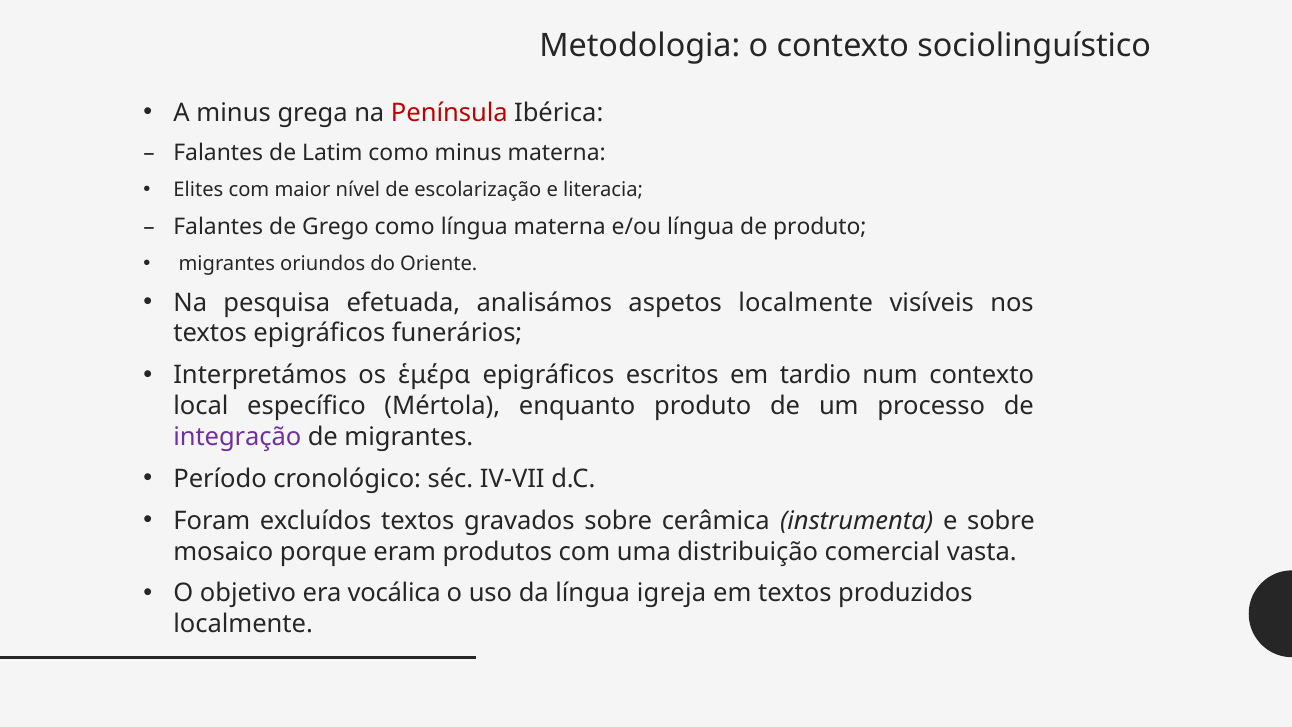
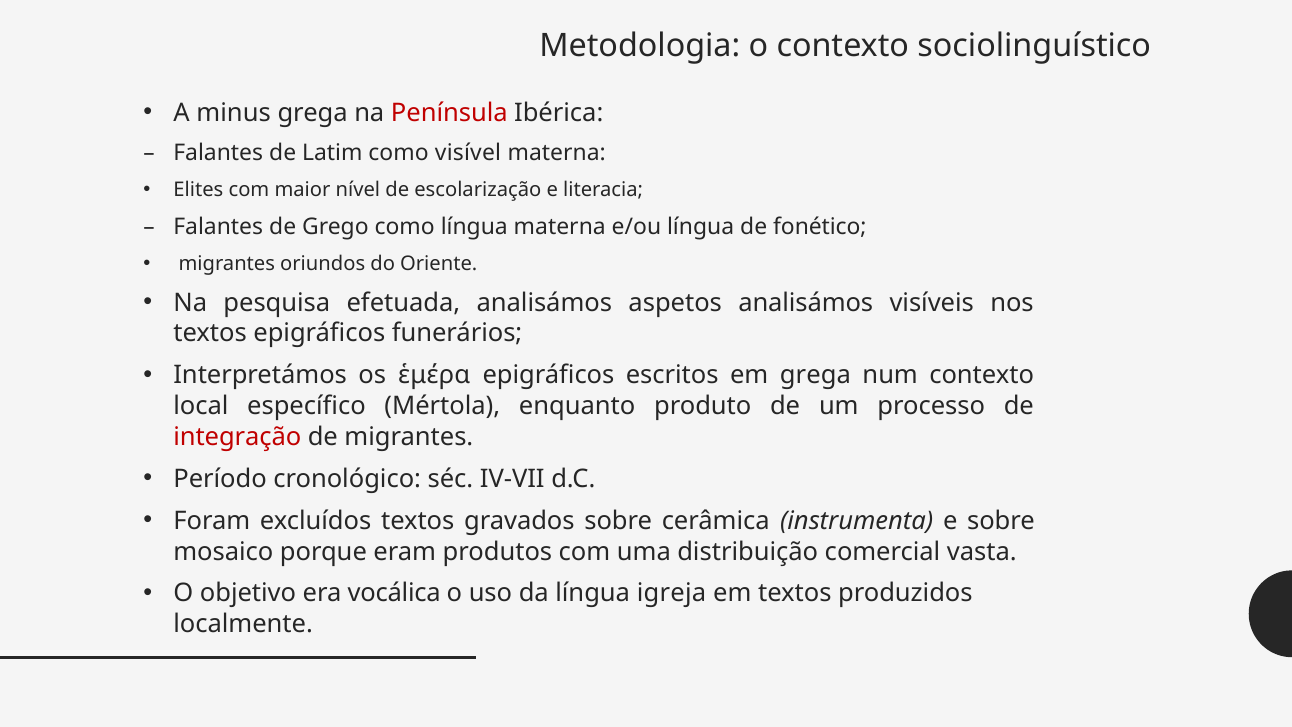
como minus: minus -> visível (468, 153)
de produto: produto -> fonético (820, 227)
aspetos localmente: localmente -> analisámos (806, 302)
em tardio: tardio -> grega (815, 375)
integração colour: purple -> red (237, 437)
